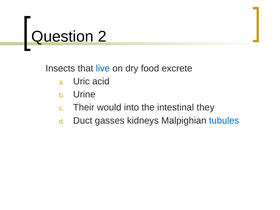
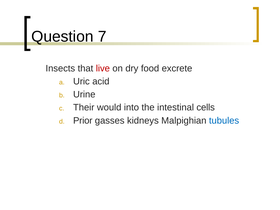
2: 2 -> 7 (102, 37)
live colour: blue -> red (103, 68)
they: they -> cells (206, 108)
Duct: Duct -> Prior (83, 121)
